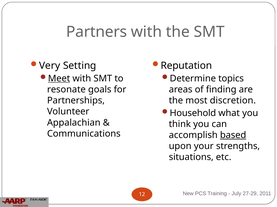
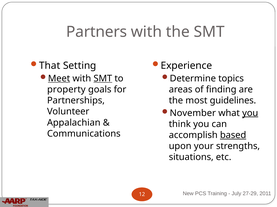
Very: Very -> That (50, 66)
Reputation: Reputation -> Experience (186, 66)
SMT underline: none -> present (103, 79)
resonate: resonate -> property (66, 90)
discretion: discretion -> guidelines (233, 101)
Household: Household -> November (193, 113)
you underline: none -> present (250, 113)
